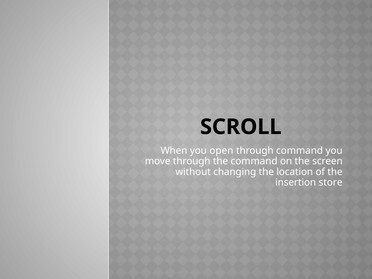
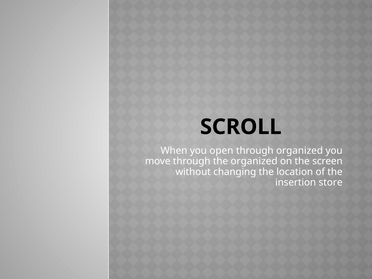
through command: command -> organized (300, 151)
the command: command -> organized (254, 161)
